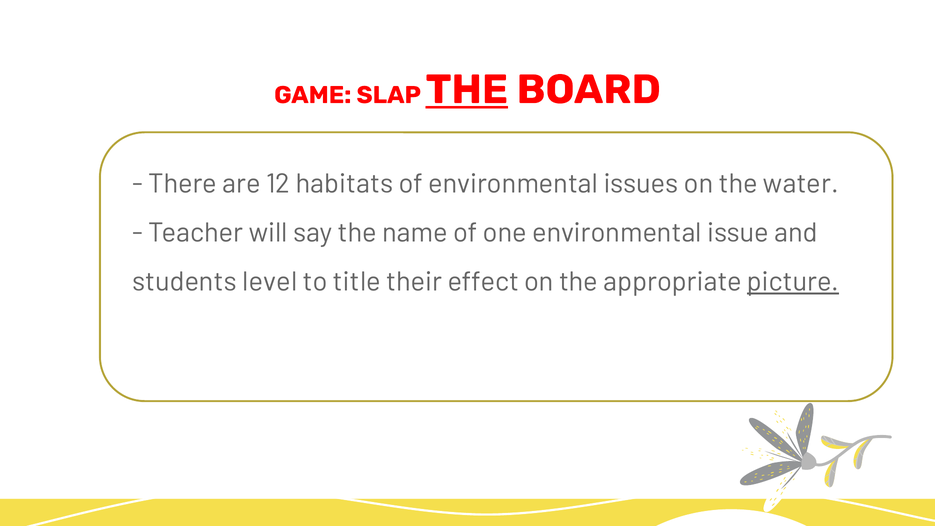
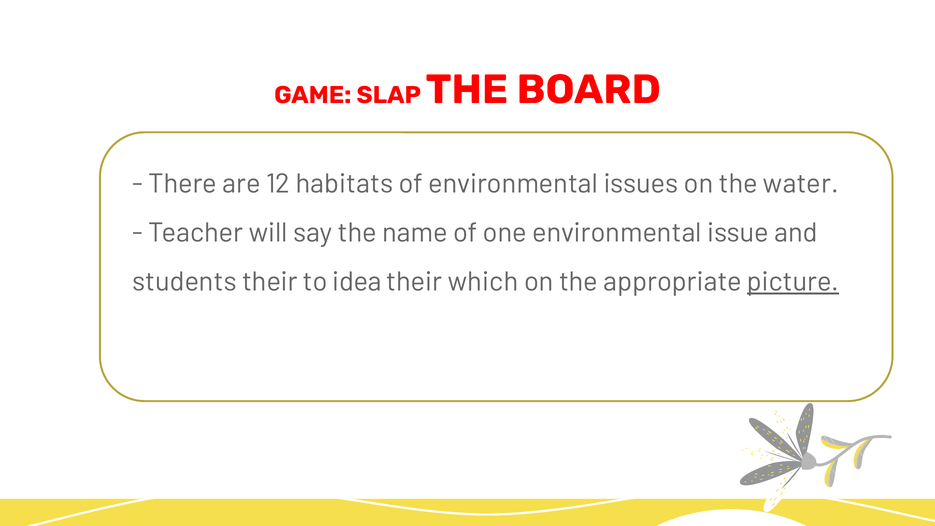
THE underline: present -> none (467, 90)
students level: level -> their (270, 282)
title: title -> idea (357, 282)
effect: effect -> which (483, 282)
